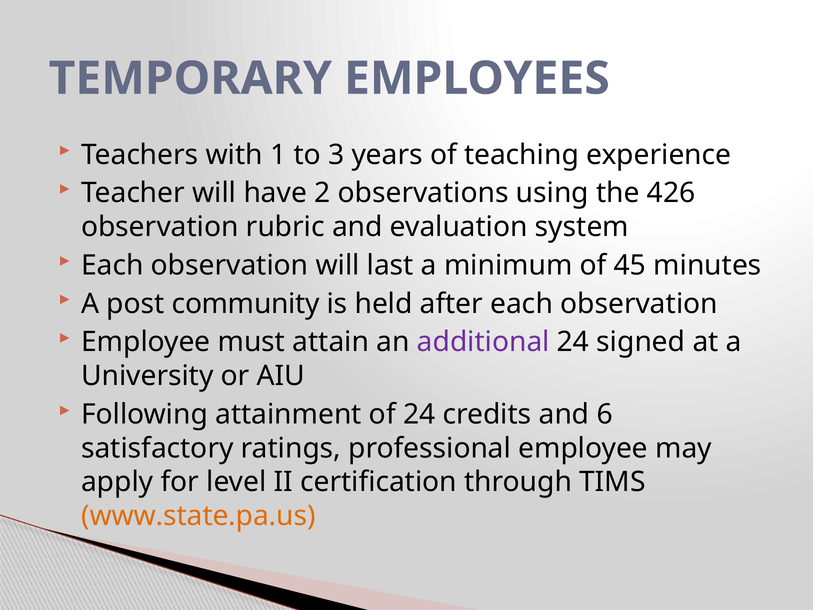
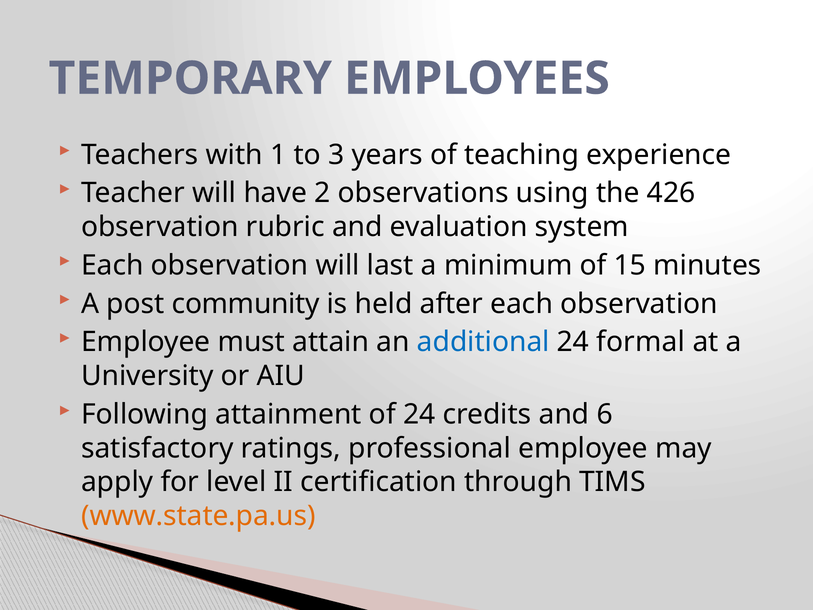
45: 45 -> 15 (630, 265)
additional colour: purple -> blue (483, 342)
signed: signed -> formal (641, 342)
